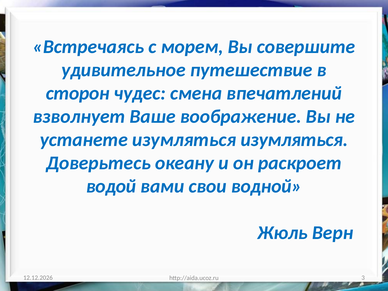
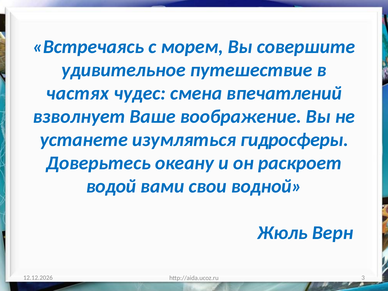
сторон: сторон -> частях (78, 93)
изумляться изумляться: изумляться -> гидросферы (294, 140)
